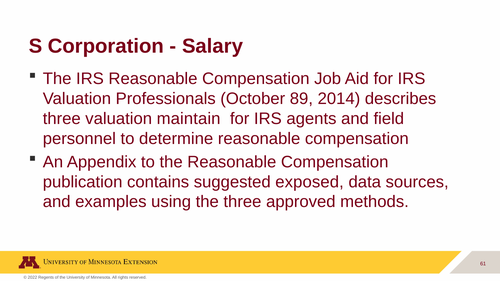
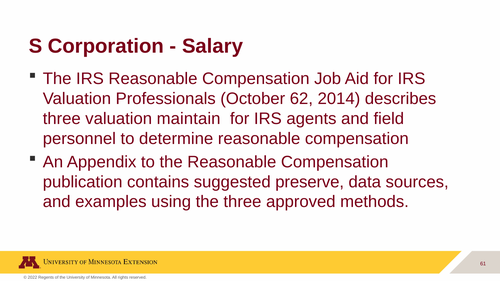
89: 89 -> 62 (301, 99)
exposed: exposed -> preserve (310, 182)
